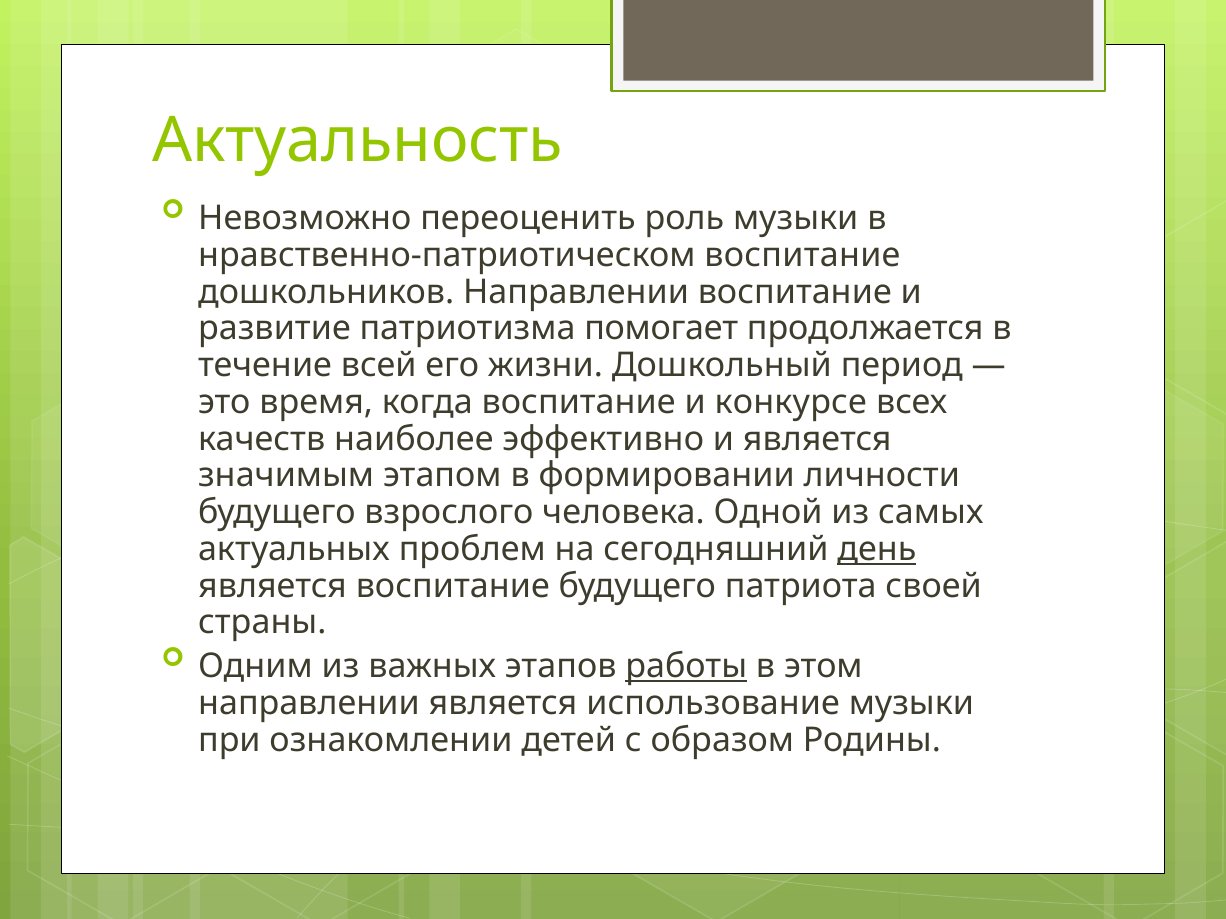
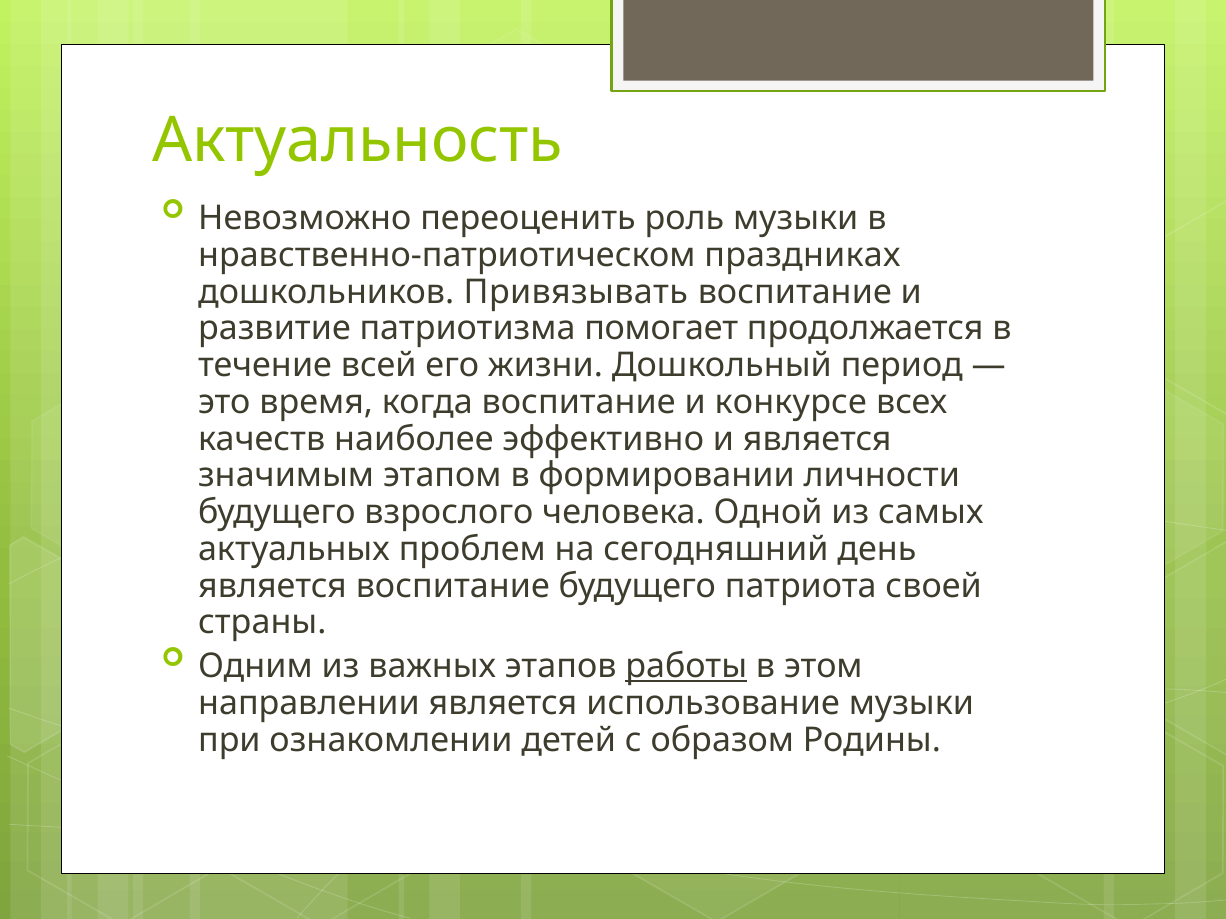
нравственно-патриотическом воспитание: воспитание -> праздниках (802, 255)
дошкольников Направлении: Направлении -> Привязывать (576, 292)
день underline: present -> none (877, 549)
